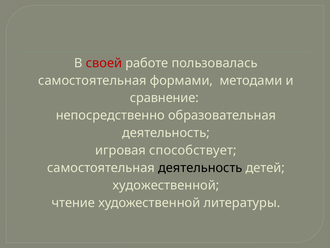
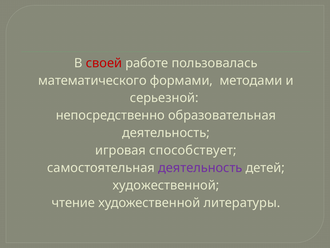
самостоятельная: самостоятельная -> математического (92, 80)
сравнение: сравнение -> серьезной (164, 98)
деятельность colour: black -> purple (200, 168)
